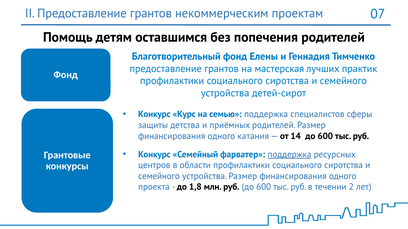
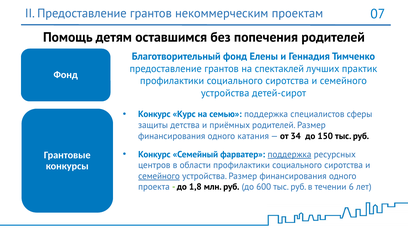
мастерская: мастерская -> спектаклей (279, 69)
14: 14 -> 34 (296, 136)
600: 600 -> 150 (325, 136)
семейного underline: none -> present (159, 177)
2: 2 -> 6 (351, 187)
